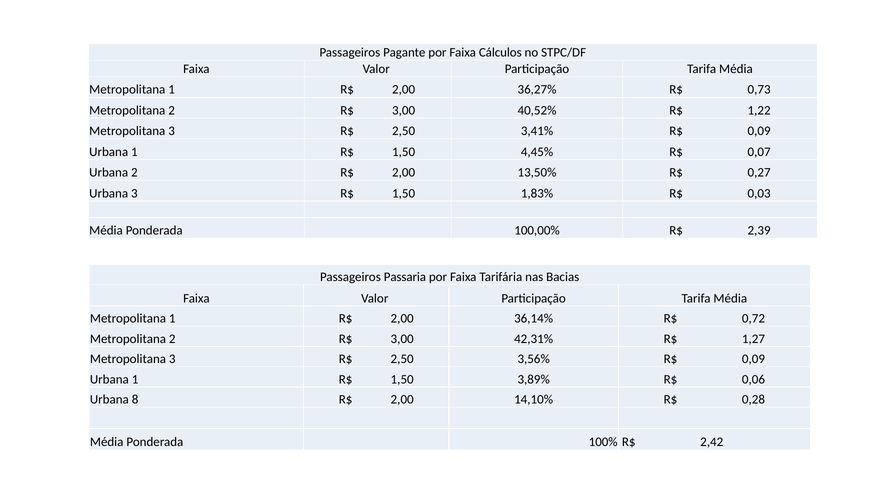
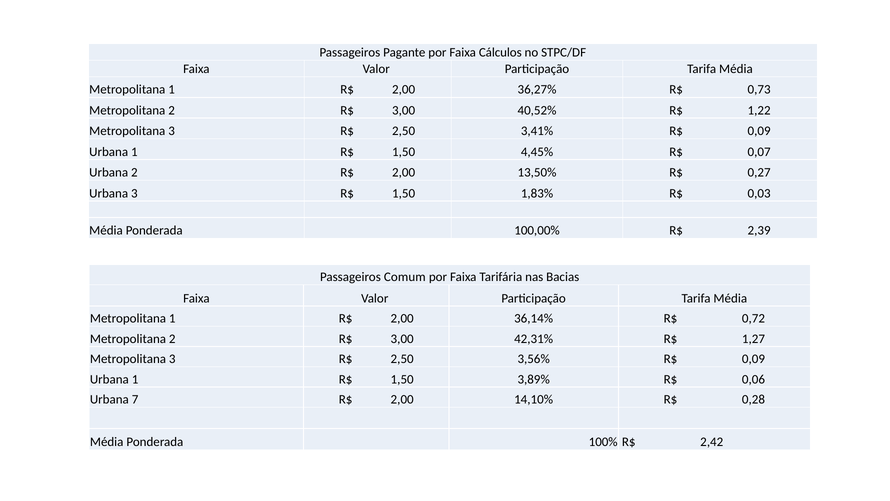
Passaria: Passaria -> Comum (405, 277)
8: 8 -> 7 (135, 399)
